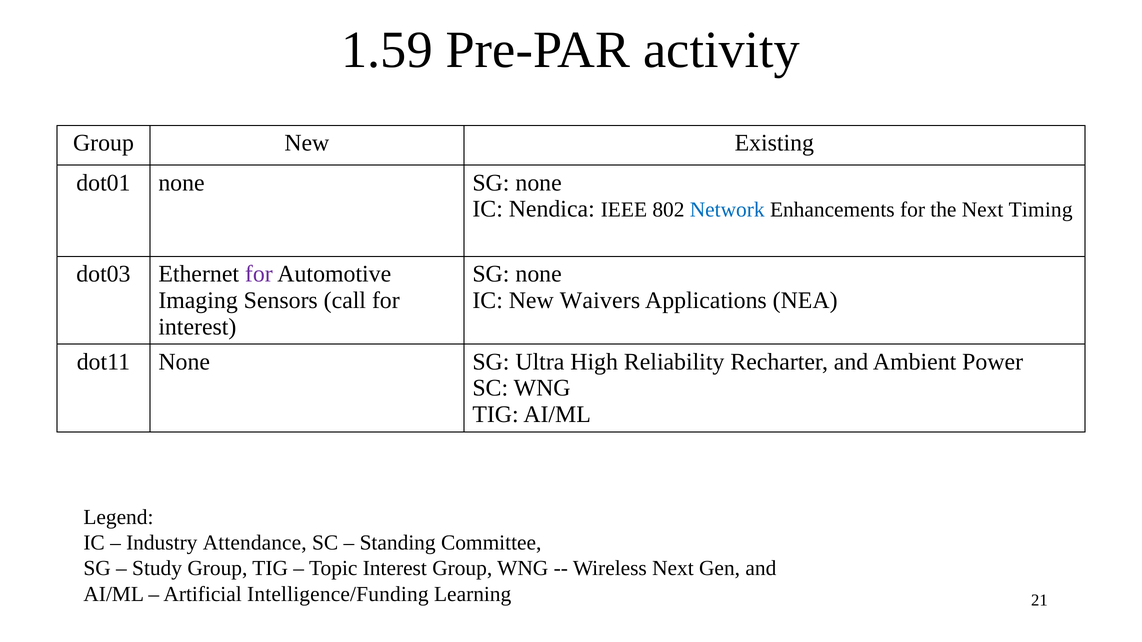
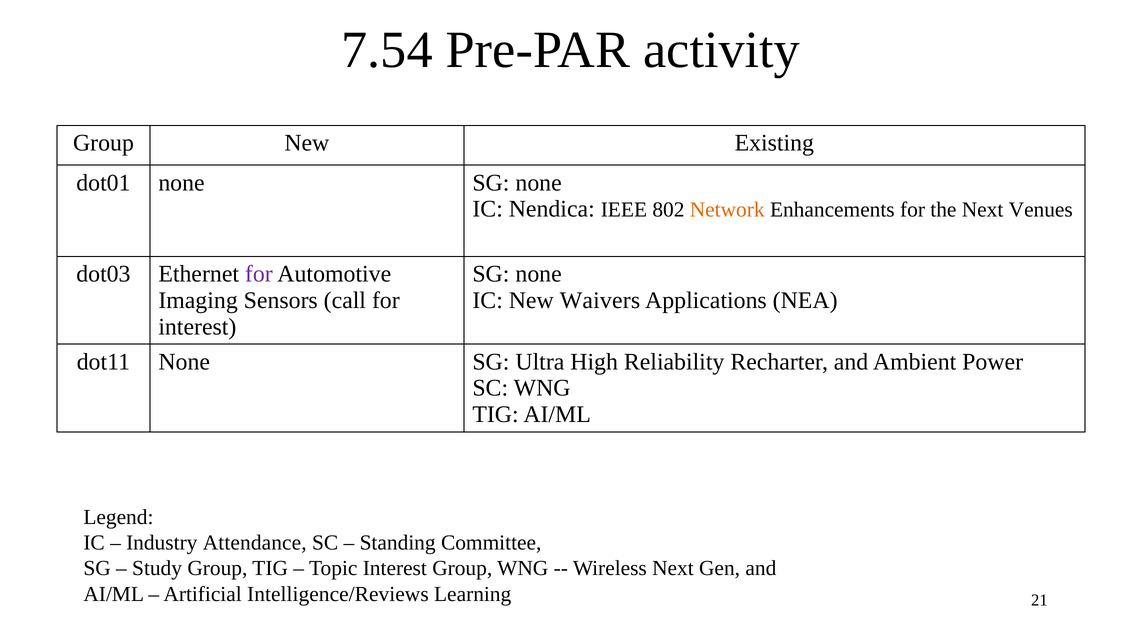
1.59: 1.59 -> 7.54 (387, 50)
Network colour: blue -> orange (727, 210)
Timing: Timing -> Venues (1041, 210)
Intelligence/Funding: Intelligence/Funding -> Intelligence/Reviews (338, 594)
